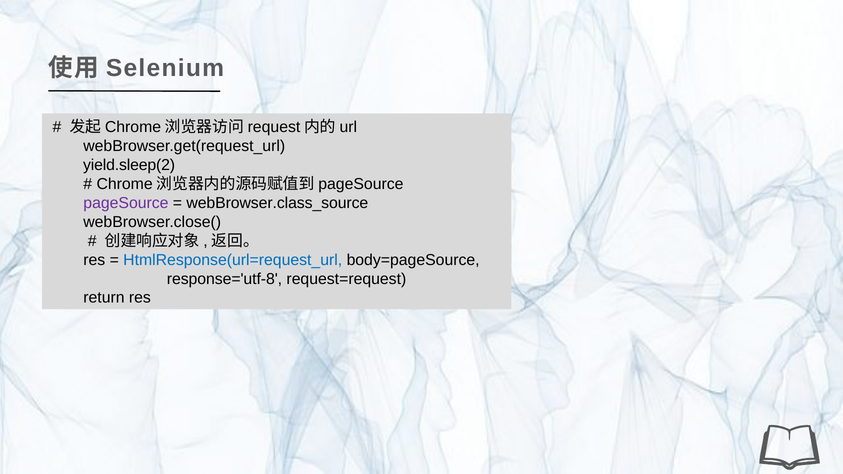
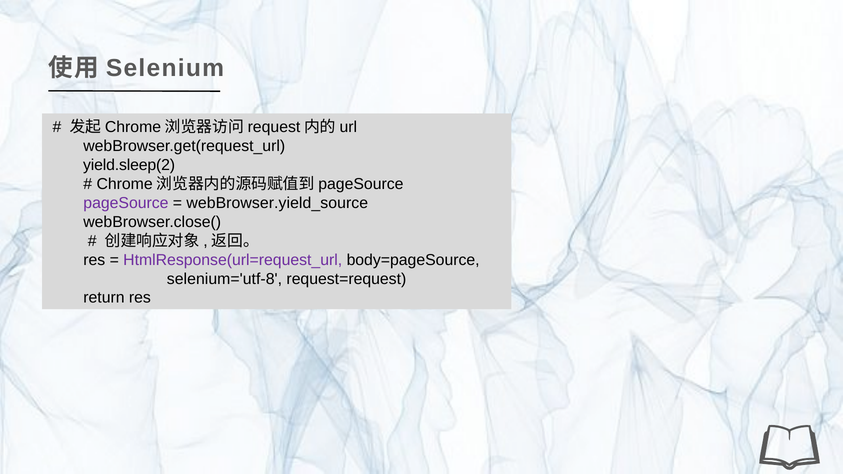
webBrowser.class_source: webBrowser.class_source -> webBrowser.yield_source (277, 203)
HtmlResponse(url=request_url colour: blue -> purple (233, 260)
response='utf-8: response='utf-8 -> selenium='utf-8 (224, 279)
